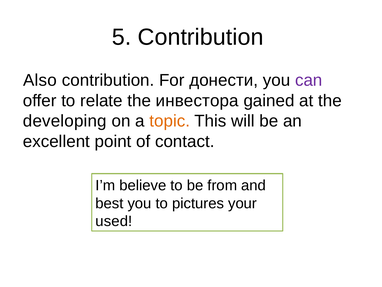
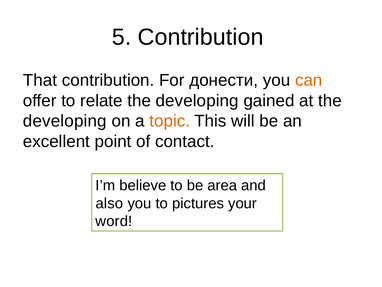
Also: Also -> That (40, 80)
can colour: purple -> orange (309, 80)
инвестора: инвестора -> developing (197, 101)
from: from -> area (222, 185)
best: best -> also (109, 203)
used: used -> word (114, 221)
